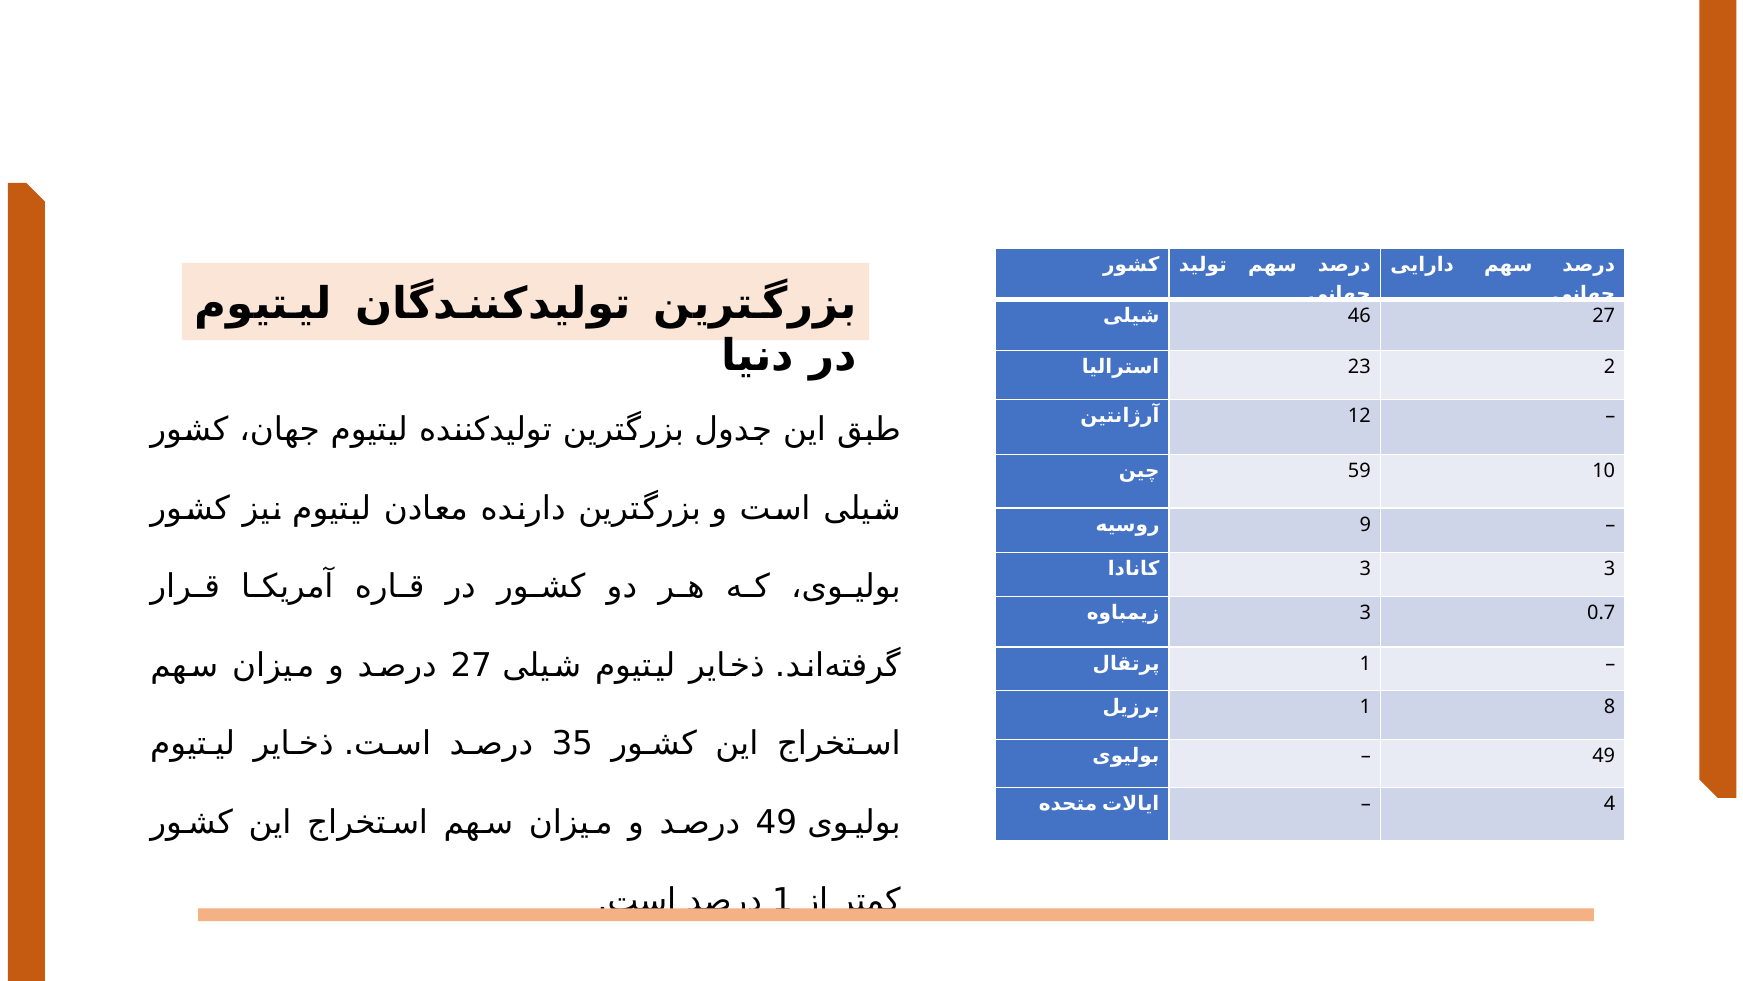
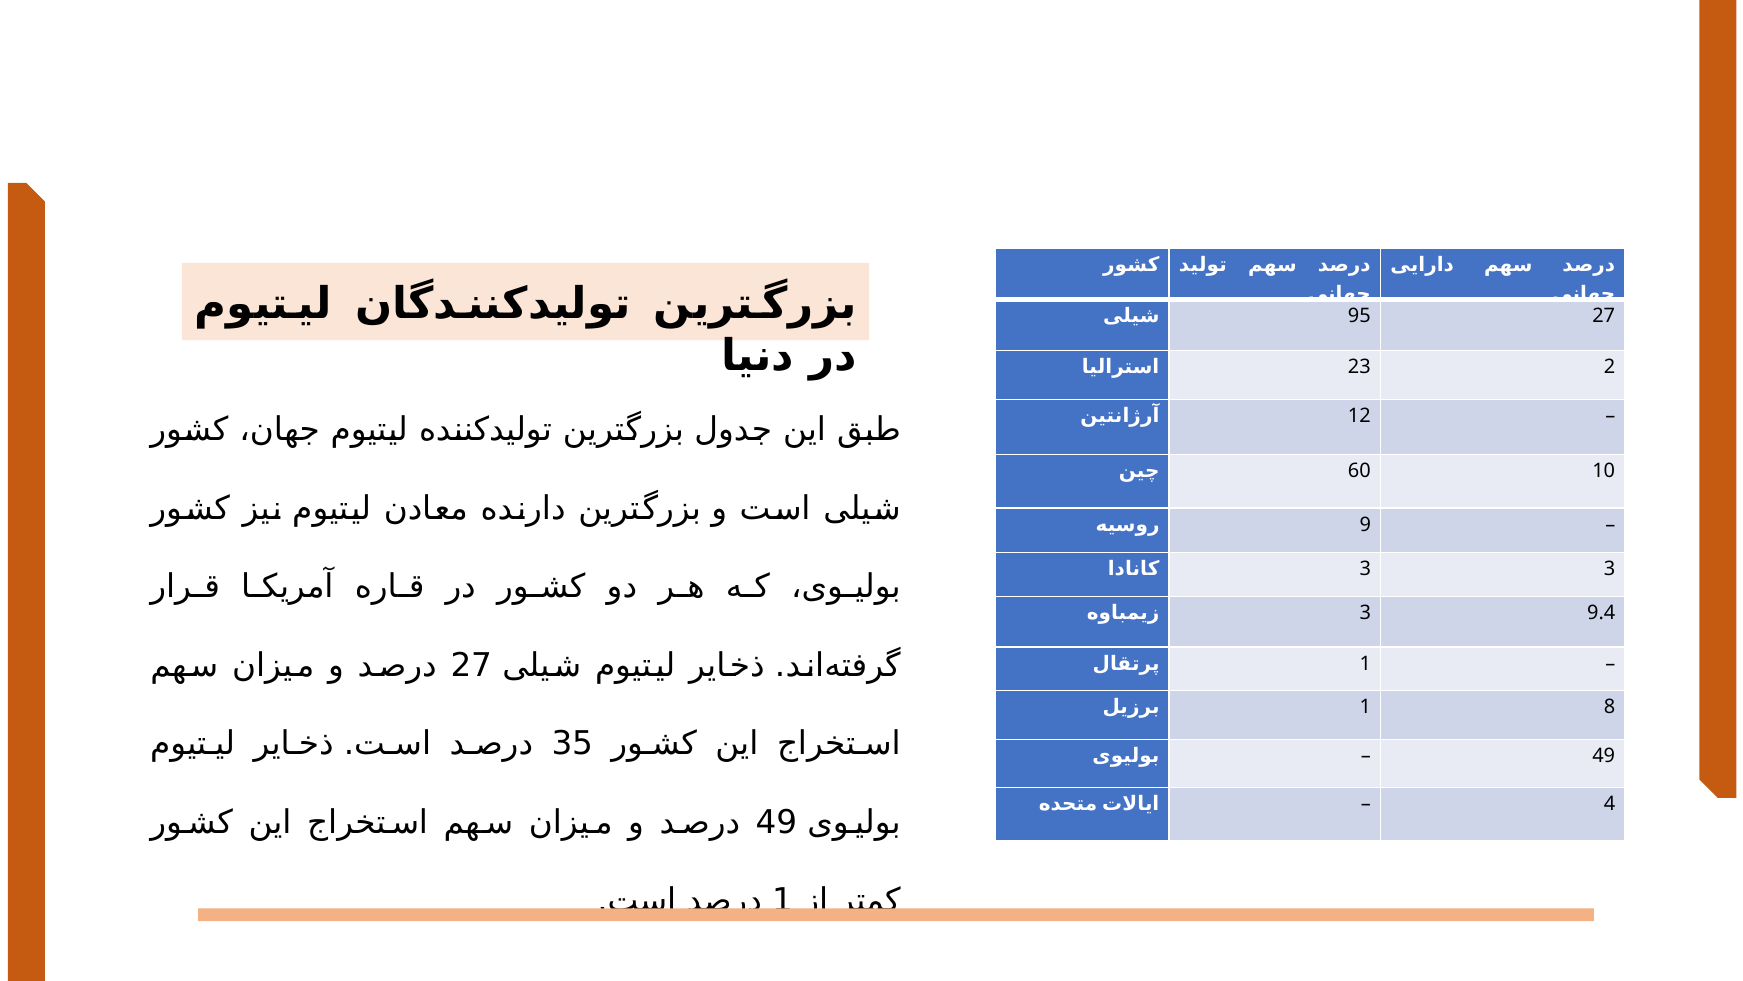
46: 46 -> 95 (1359, 316)
59: 59 -> 60 (1359, 471)
0.7: 0.7 -> 9.4 (1601, 613)
